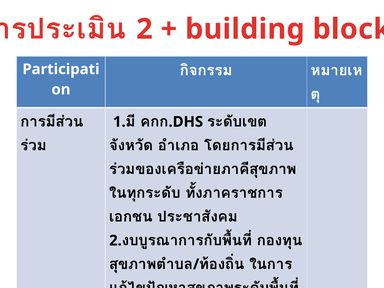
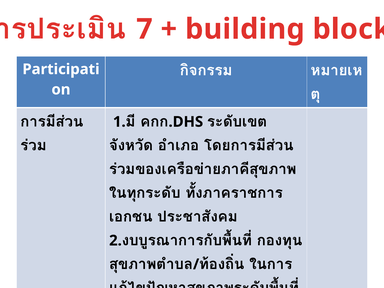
2: 2 -> 7 (144, 29)
